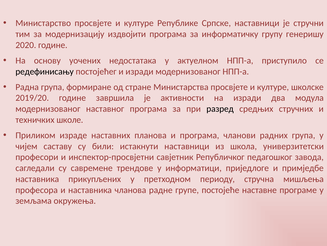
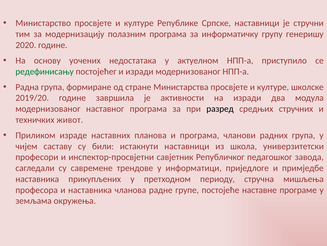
издвојити: издвојити -> полазним (127, 34)
редефинисању colour: black -> green (45, 71)
школе: школе -> живот (70, 119)
